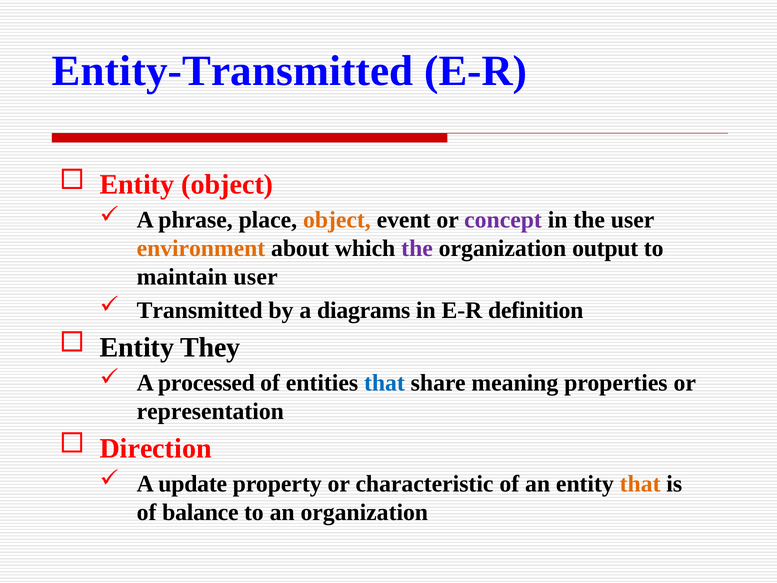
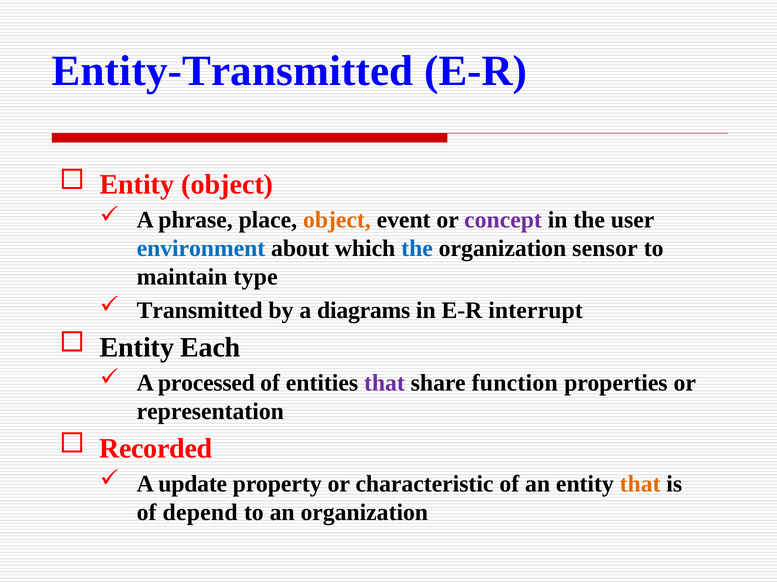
environment colour: orange -> blue (201, 248)
the colour: purple -> blue (417, 248)
output: output -> sensor (605, 248)
maintain user: user -> type (256, 277)
definition: definition -> interrupt (536, 310)
They: They -> Each (210, 347)
that colour: blue -> purple (384, 383)
meaning: meaning -> function (515, 383)
Direction: Direction -> Recorded (156, 448)
balance: balance -> depend (200, 512)
